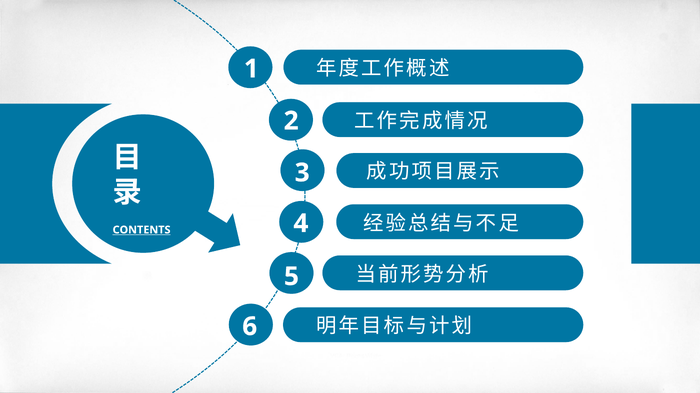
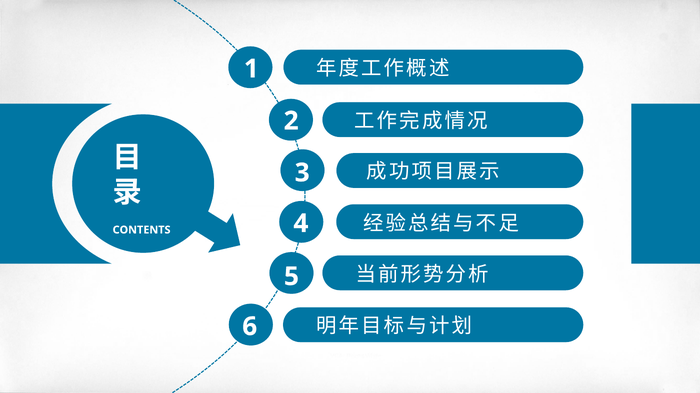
CONTENTS underline: present -> none (142, 230)
